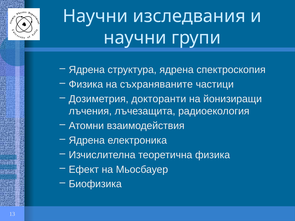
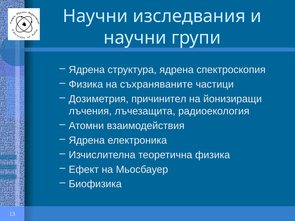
докторанти: докторанти -> причинител (159, 99)
